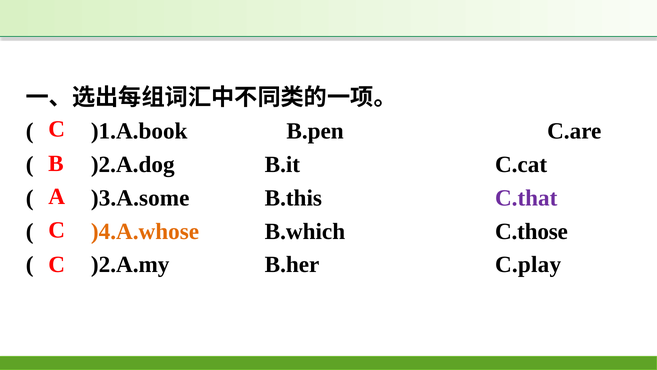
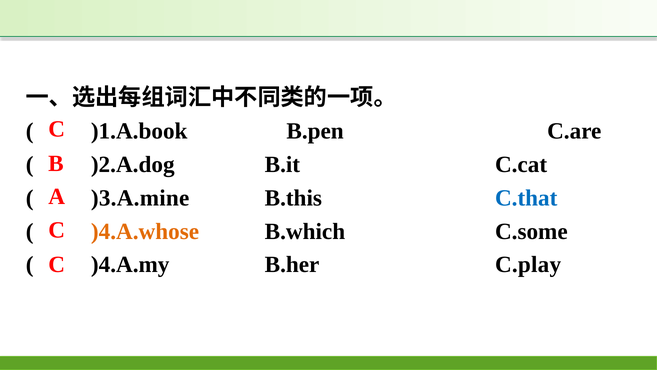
)3.A.some: )3.A.some -> )3.A.mine (140, 198)
C.that colour: purple -> blue (526, 198)
C.those: C.those -> C.some (531, 231)
)2.A.my: )2.A.my -> )4.A.my (130, 264)
